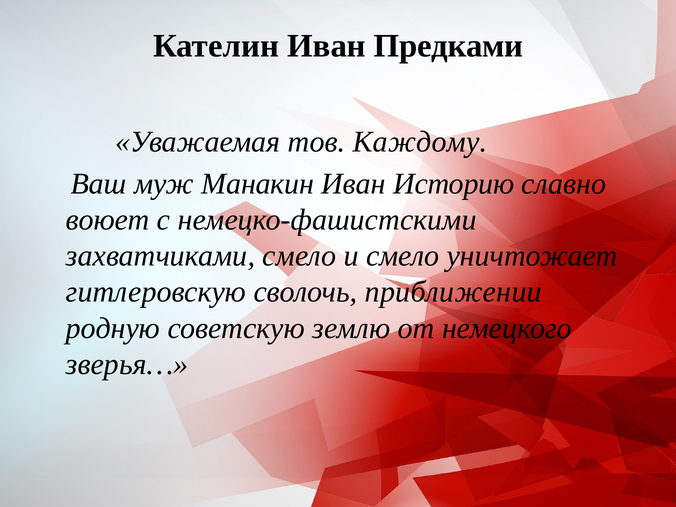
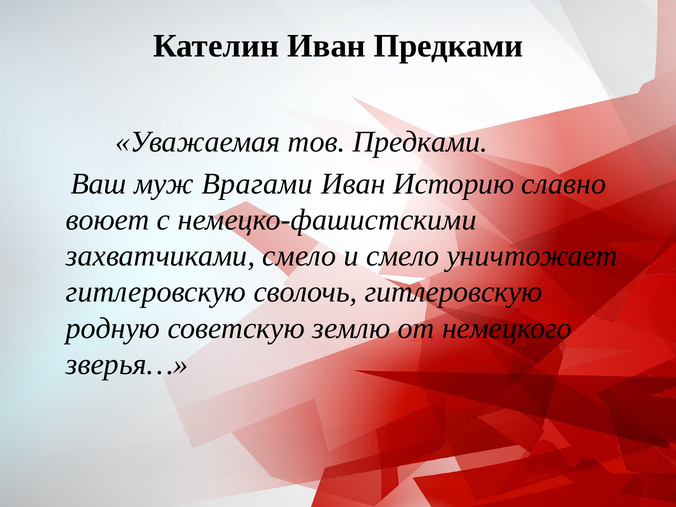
тов Каждому: Каждому -> Предками (420, 142)
Манакин: Манакин -> Врагами (257, 184)
сволочь приближении: приближении -> гитлеровскую (454, 292)
